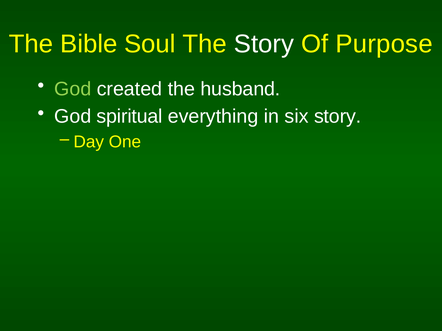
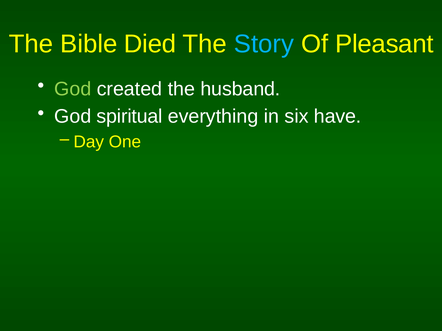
Soul: Soul -> Died (150, 44)
Story colour: white -> light blue (264, 44)
Purpose: Purpose -> Pleasant (384, 44)
six story: story -> have (338, 117)
